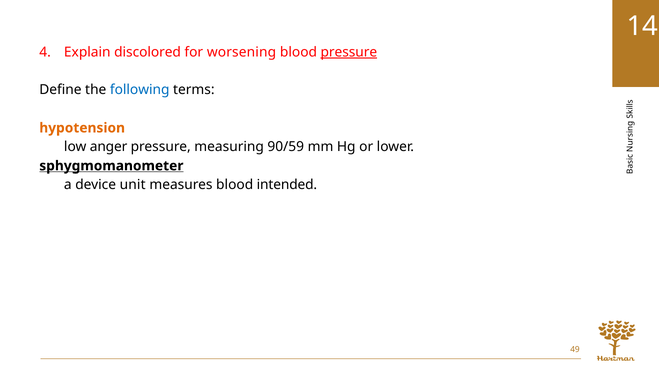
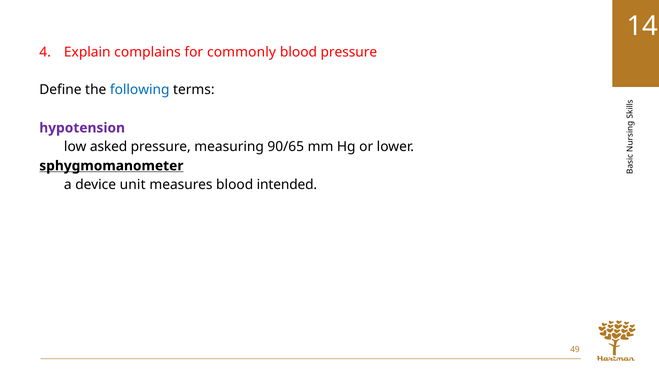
discolored: discolored -> complains (148, 52)
worsening: worsening -> commonly (241, 52)
pressure underline: present -> none (349, 52)
hypotension colour: orange -> purple (82, 128)
anger: anger -> asked (109, 147)
90/59: 90/59 -> 90/65 (286, 147)
